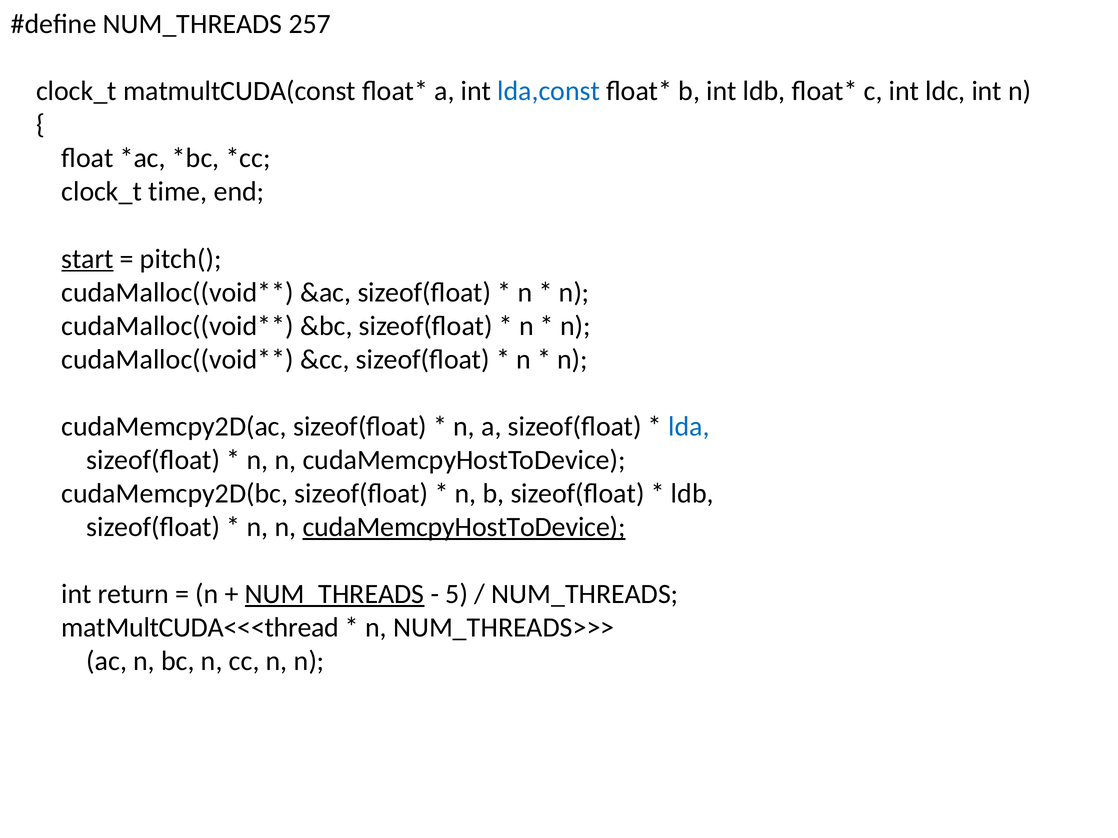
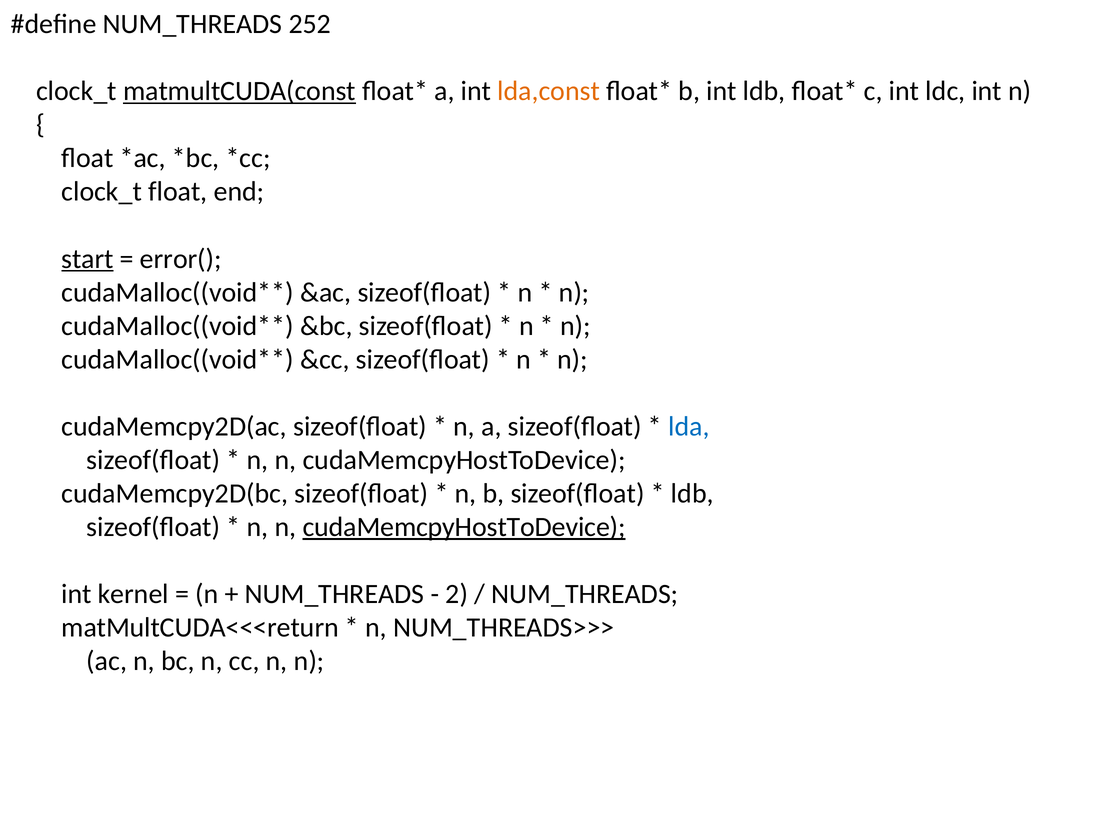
257: 257 -> 252 (310, 24)
matmultCUDA(const underline: none -> present (239, 91)
lda,const colour: blue -> orange (549, 91)
clock_t time: time -> float (178, 192)
pitch(: pitch( -> error( (181, 259)
return: return -> kernel (133, 594)
NUM_THREADS underline: present -> none (335, 594)
5: 5 -> 2 (457, 594)
matMultCUDA<<<thread: matMultCUDA<<<thread -> matMultCUDA<<<return (200, 628)
